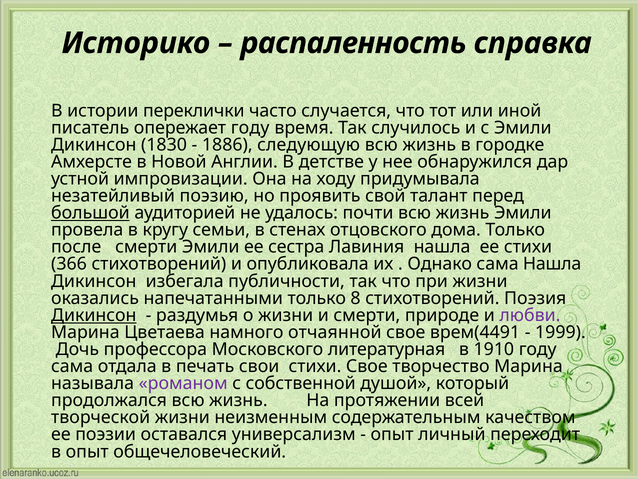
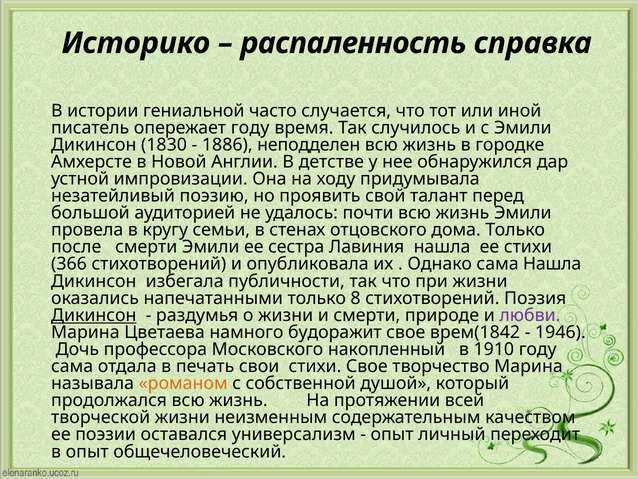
переклички: переклички -> гениальной (194, 111)
следующую: следующую -> неподделен (309, 145)
большой underline: present -> none (90, 213)
отчаянной: отчаянной -> будоражит (335, 332)
врем(4491: врем(4491 -> врем(1842 (475, 332)
1999: 1999 -> 1946 (560, 332)
литературная: литературная -> накопленный (387, 349)
романом colour: purple -> orange (183, 383)
